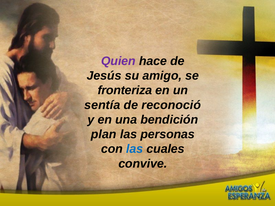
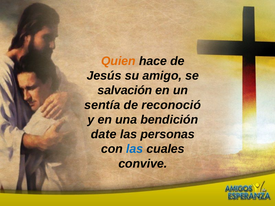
Quien colour: purple -> orange (118, 61)
fronteriza: fronteriza -> salvación (125, 90)
plan: plan -> date (104, 134)
